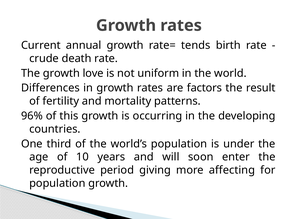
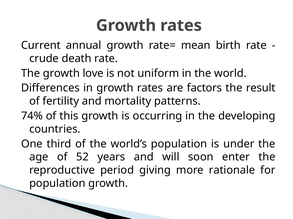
tends: tends -> mean (196, 45)
96%: 96% -> 74% (32, 116)
10: 10 -> 52 (82, 158)
affecting: affecting -> rationale (232, 171)
